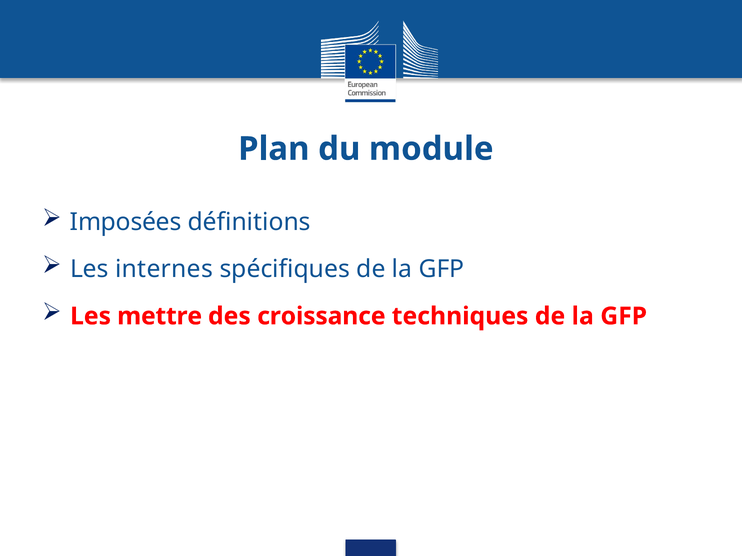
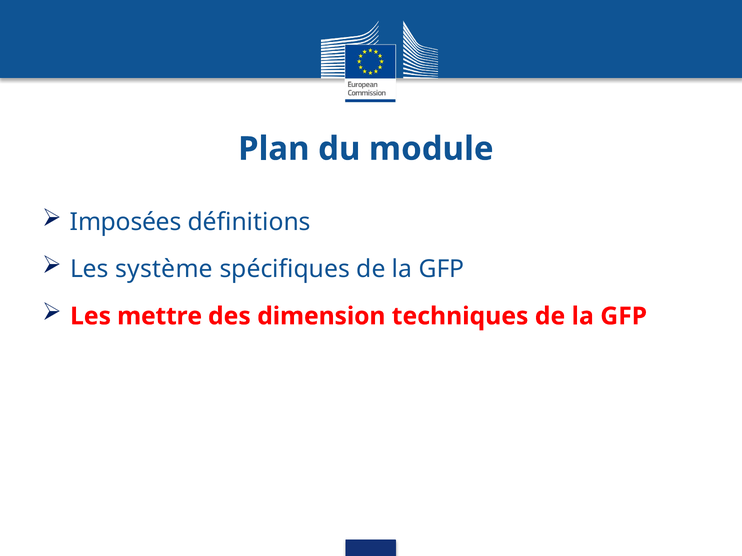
internes: internes -> système (164, 270)
croissance: croissance -> dimension (321, 316)
